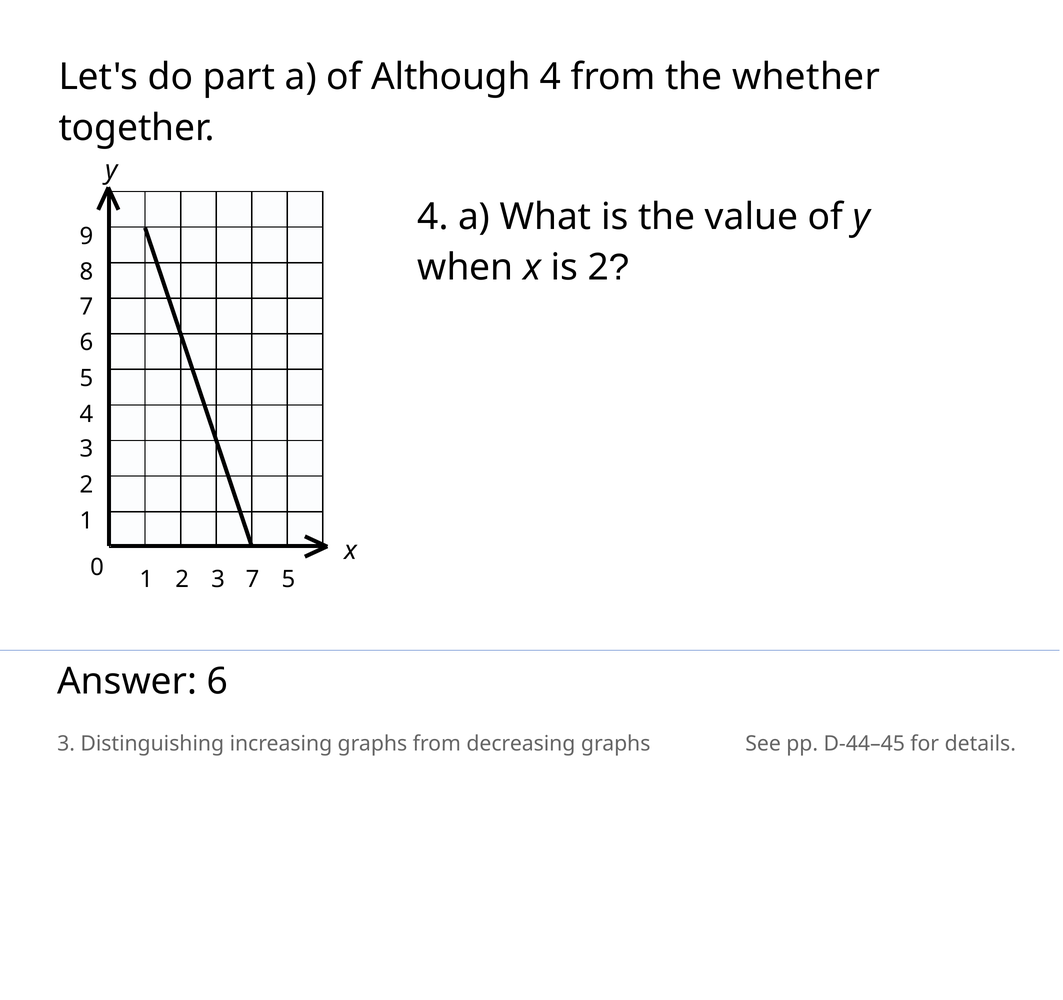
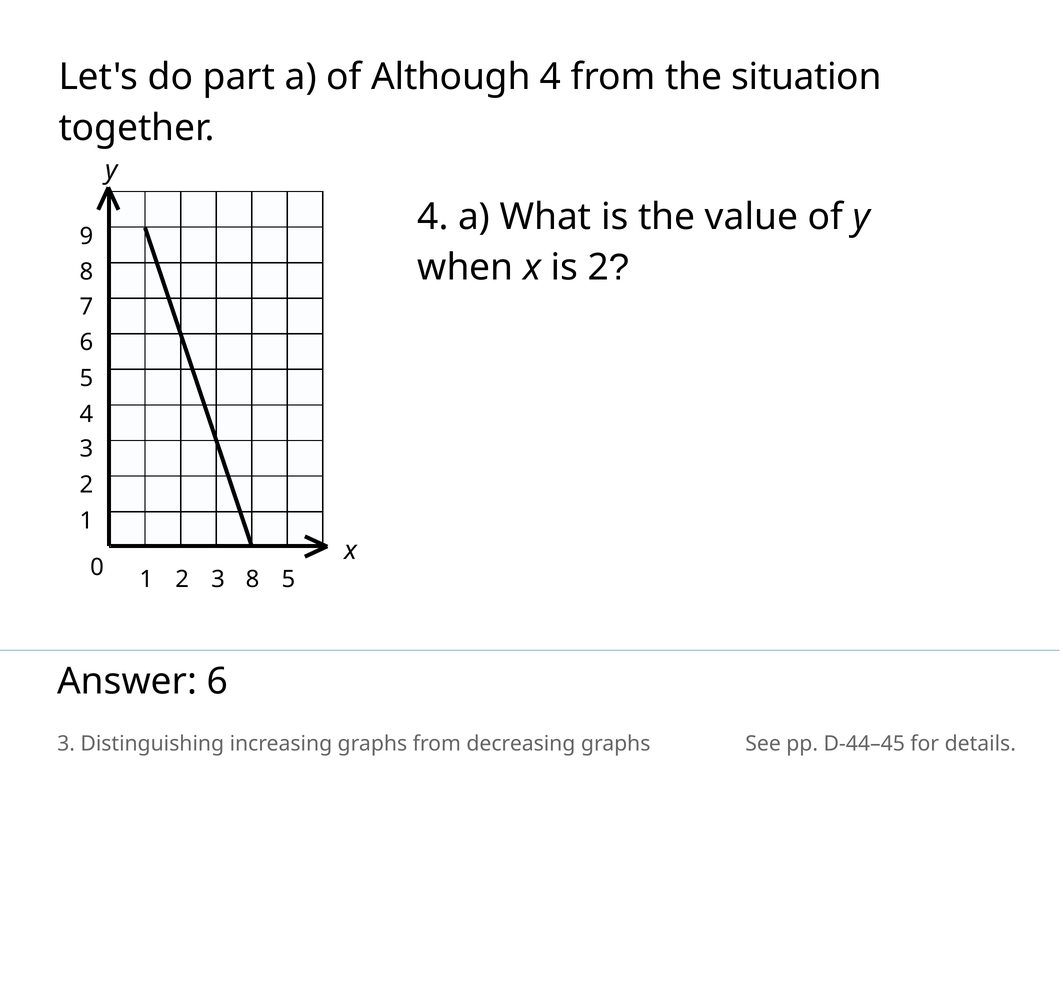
whether: whether -> situation (806, 77)
3 7: 7 -> 8 (253, 579)
